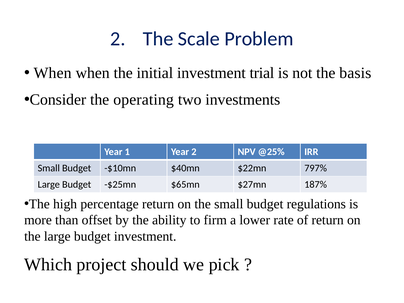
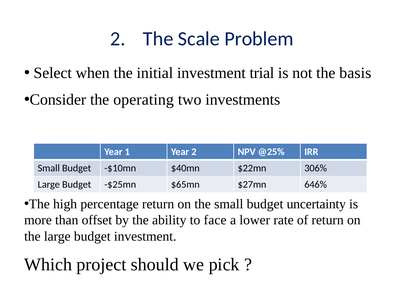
When: When -> Select (53, 73)
797%: 797% -> 306% (316, 168)
187%: 187% -> 646% (316, 185)
regulations: regulations -> uncertainty (316, 204)
firm: firm -> face (215, 220)
